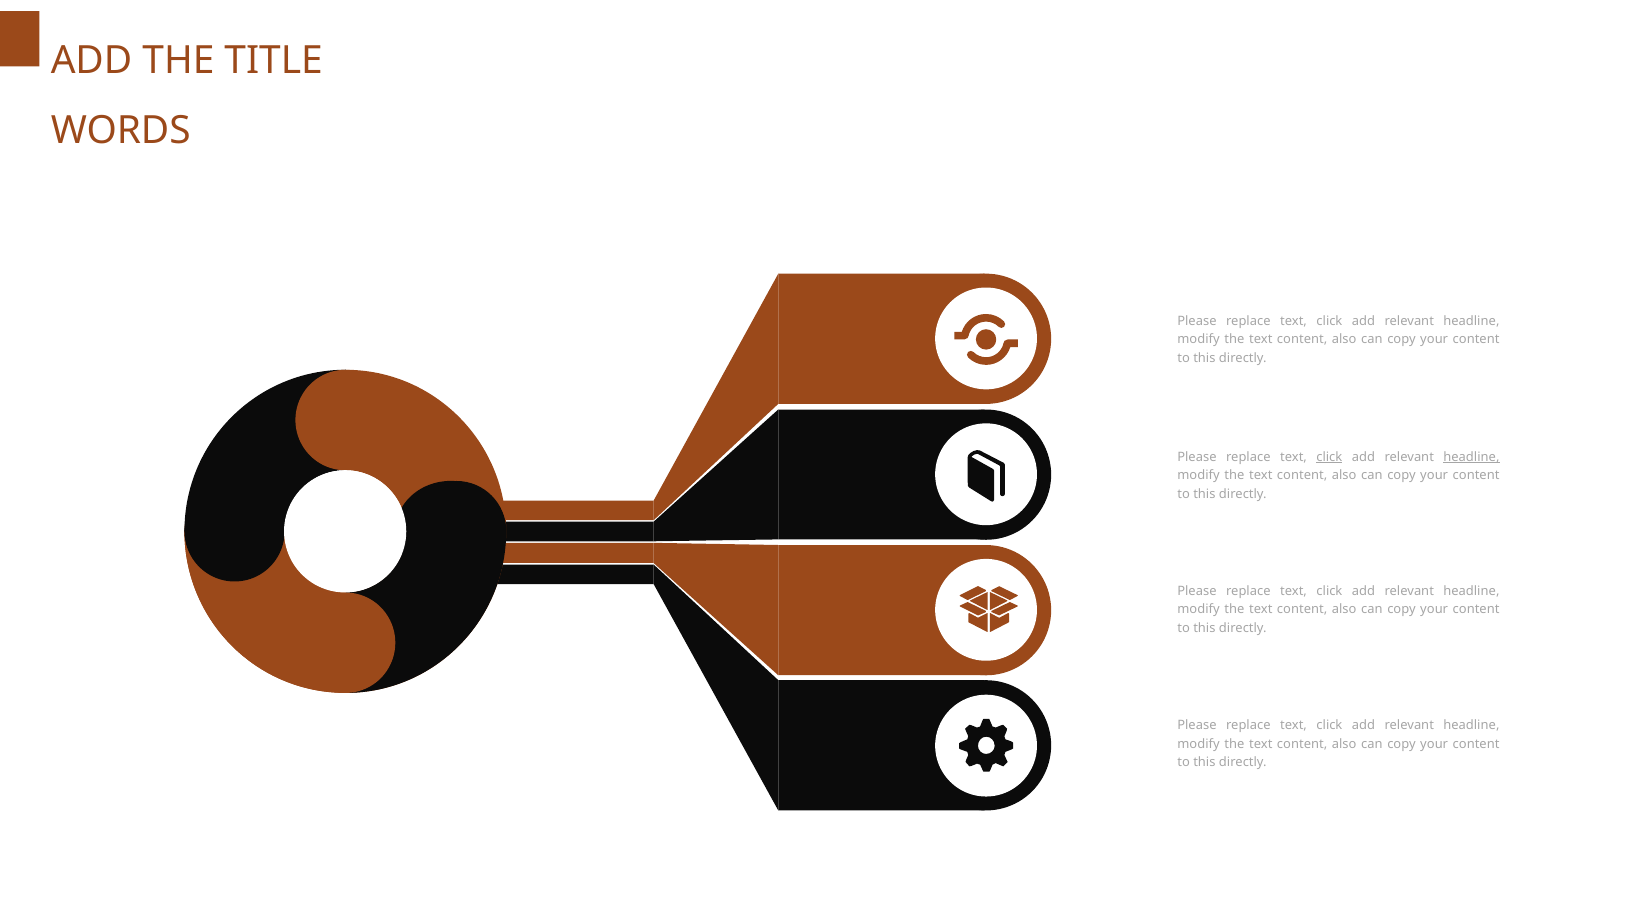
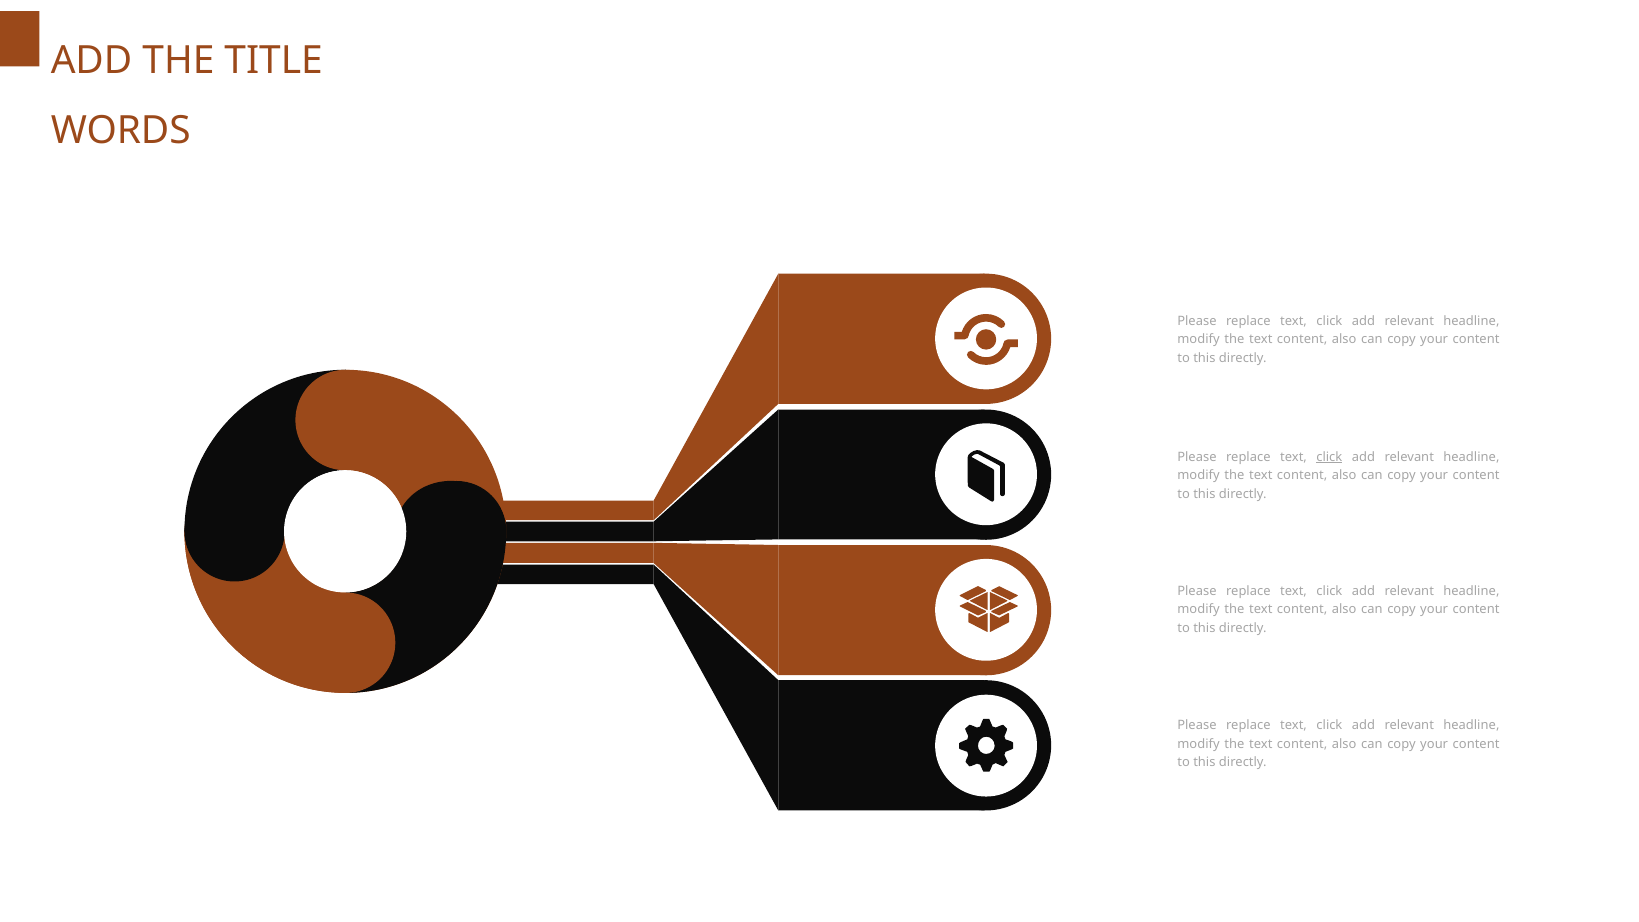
headline underline: present -> none (1471, 457)
